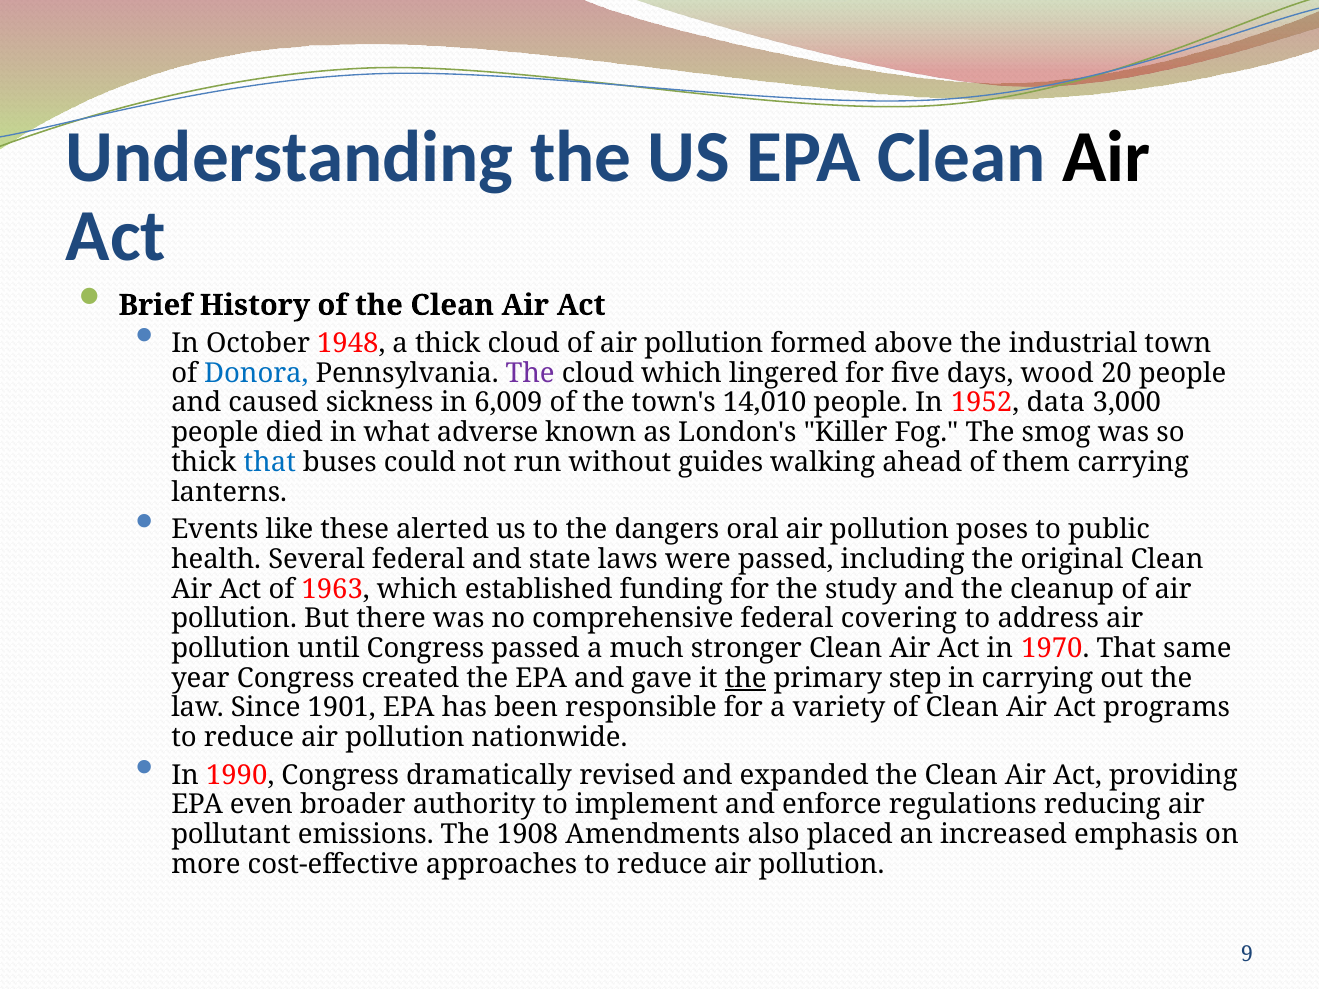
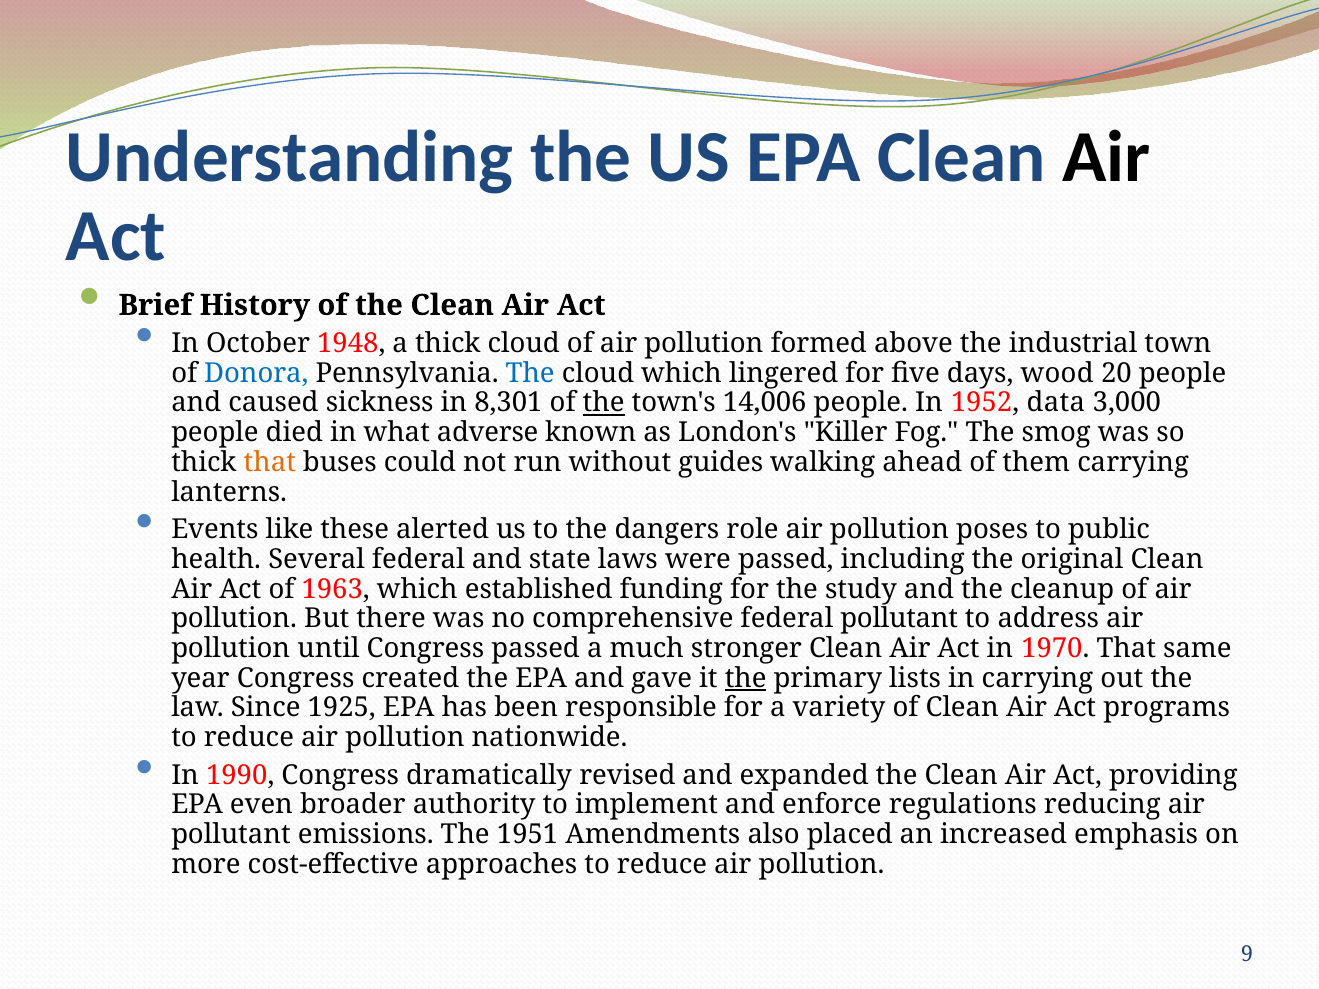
The colour: purple -> blue (530, 373)
6,009: 6,009 -> 8,301 (508, 403)
the underline: none -> present (604, 403)
14,010: 14,010 -> 14,006 (765, 403)
that colour: blue -> orange (270, 462)
oral: oral -> role (752, 530)
federal covering: covering -> pollutant (899, 619)
step: step -> lists (915, 678)
1901: 1901 -> 1925 (342, 708)
1908: 1908 -> 1951 (528, 835)
